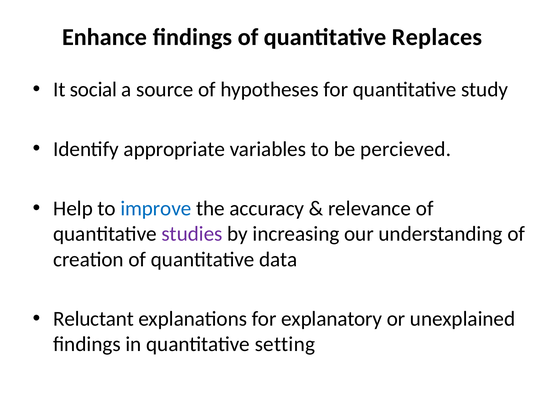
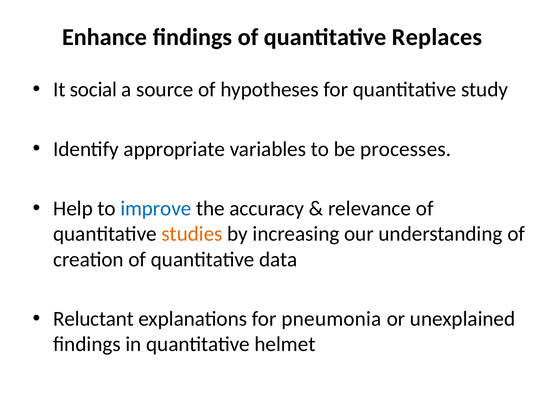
percieved: percieved -> processes (406, 149)
studies colour: purple -> orange (192, 234)
explanatory: explanatory -> pneumonia (332, 319)
setting: setting -> helmet (285, 344)
